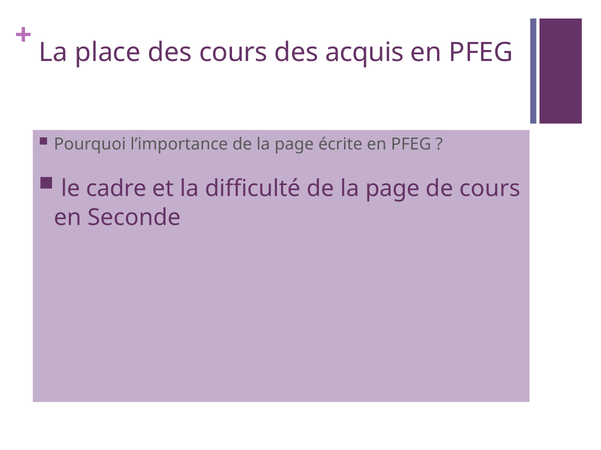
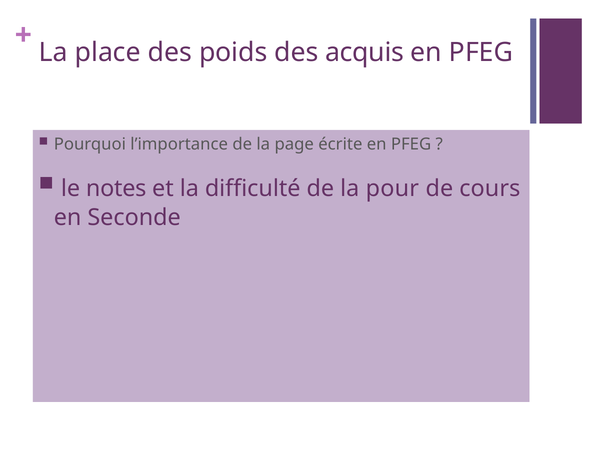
des cours: cours -> poids (233, 53)
cadre: cadre -> notes (116, 189)
difficulté de la page: page -> pour (392, 189)
